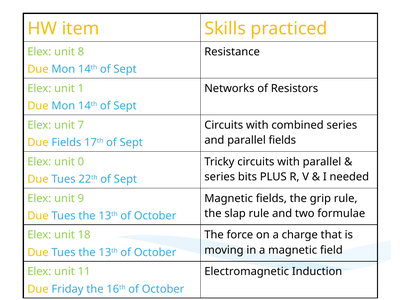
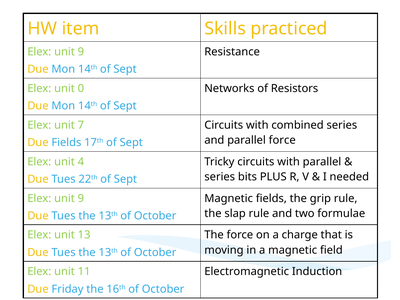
8: 8 -> 9 (81, 52)
1: 1 -> 0 (81, 88)
parallel fields: fields -> force (282, 140)
0: 0 -> 4 (81, 162)
18: 18 -> 13 (84, 235)
